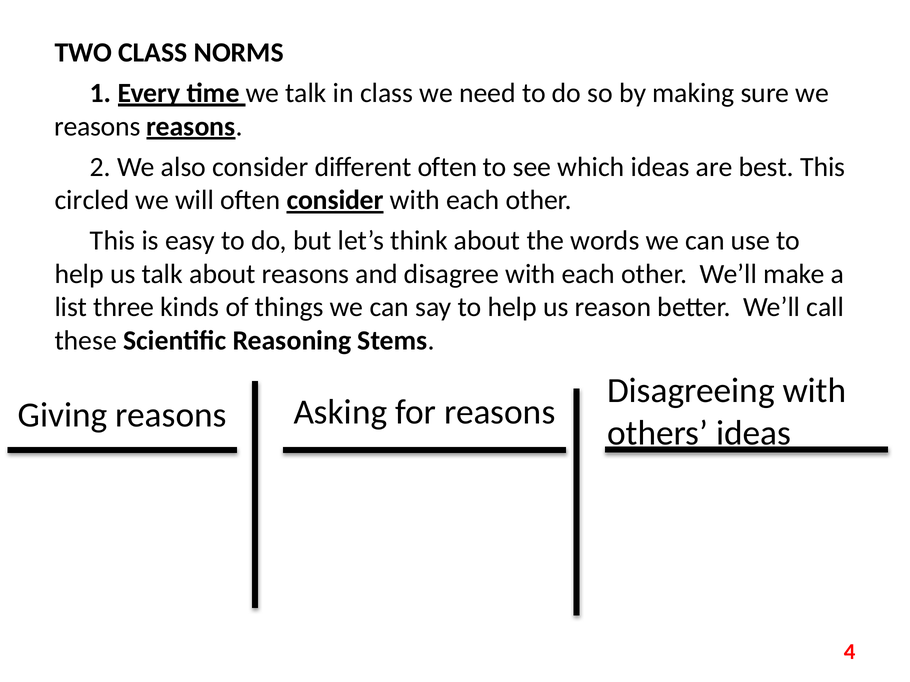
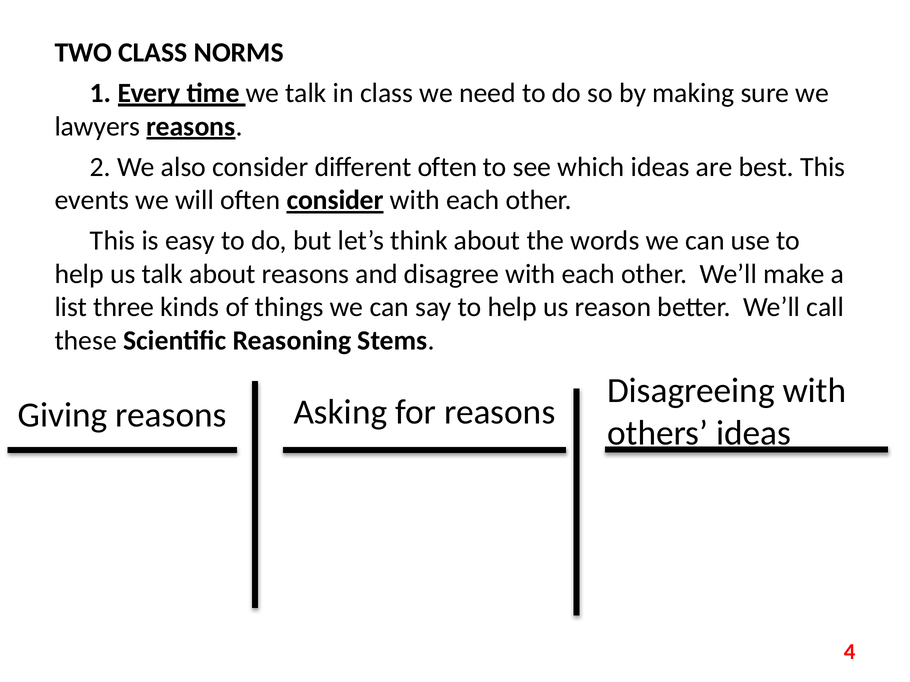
reasons: reasons -> lawyers (97, 127)
circled: circled -> events (92, 200)
